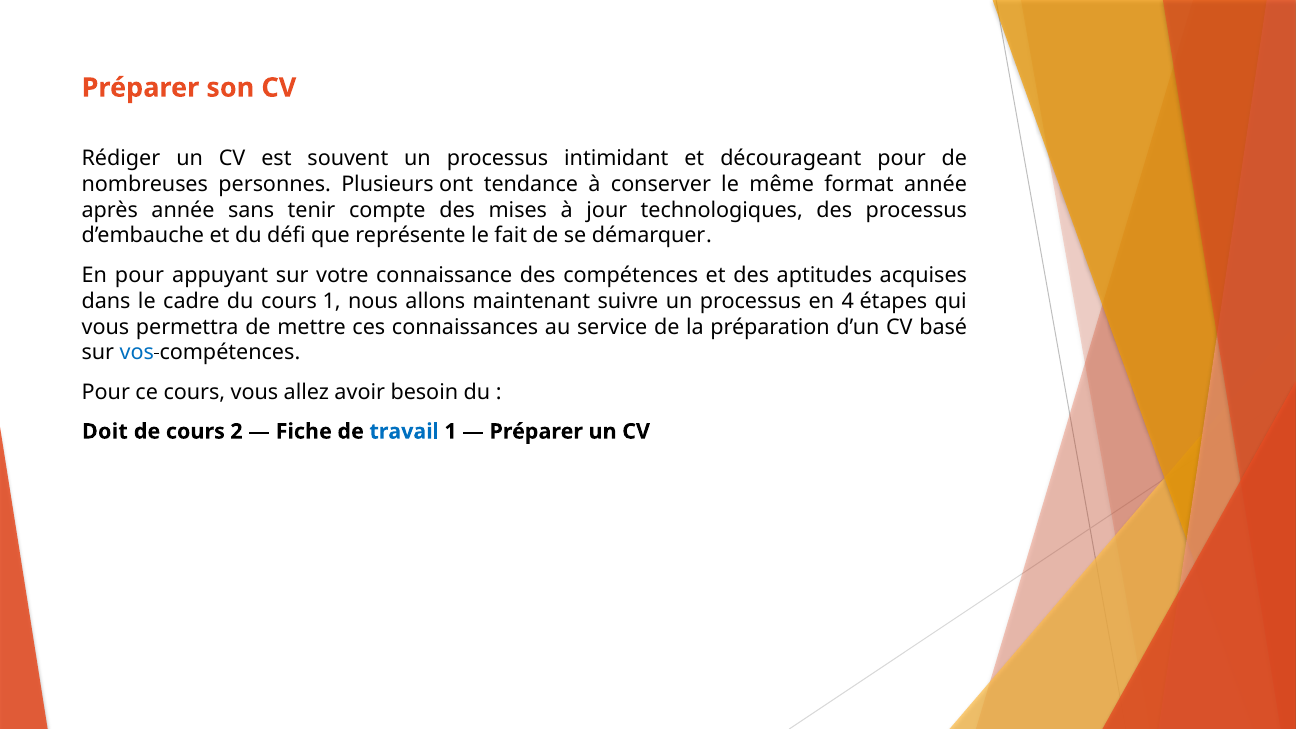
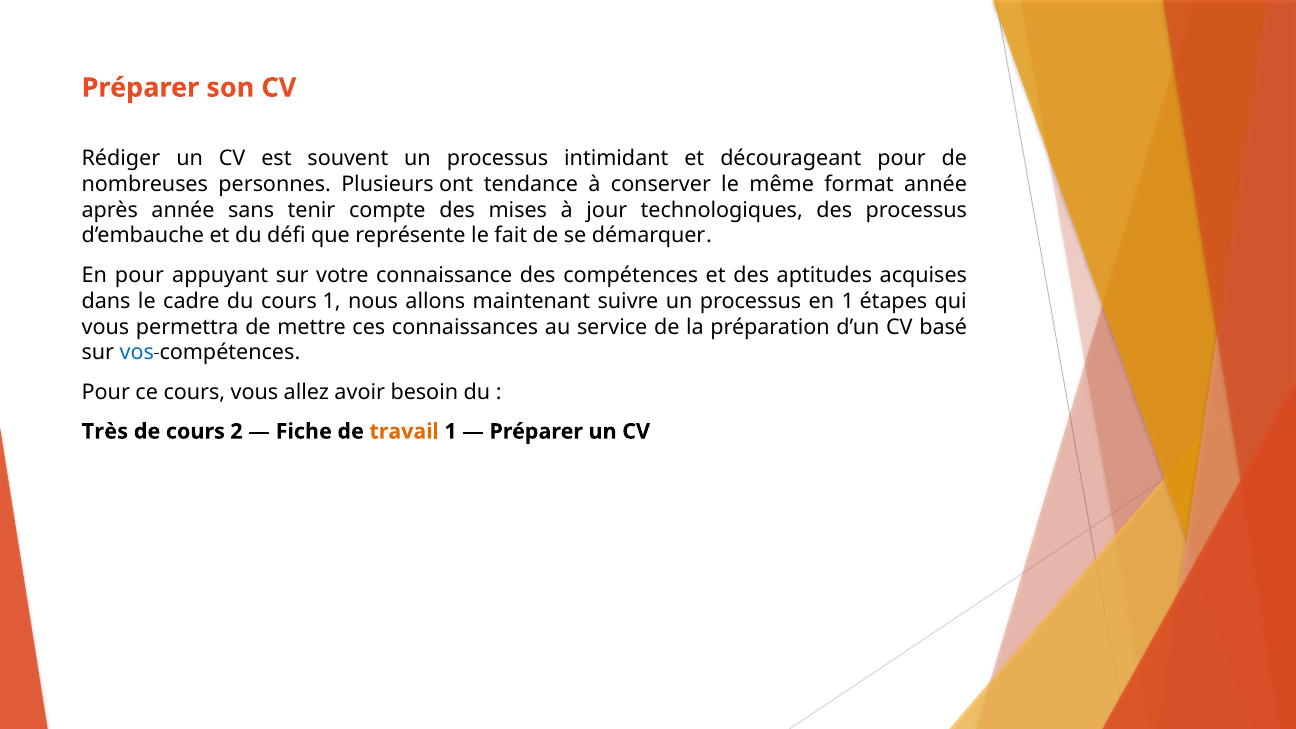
en 4: 4 -> 1 (848, 301)
Doit: Doit -> Très (105, 431)
travail colour: blue -> orange (404, 431)
